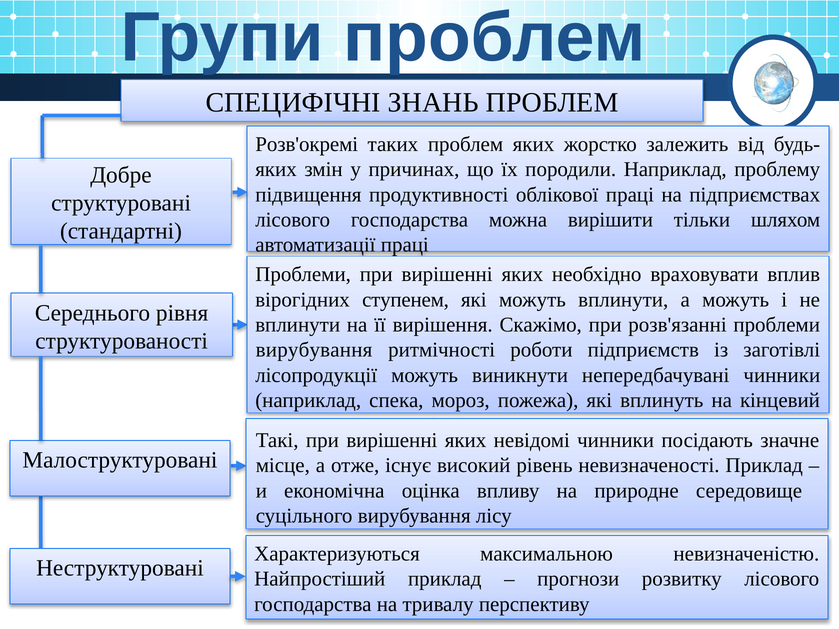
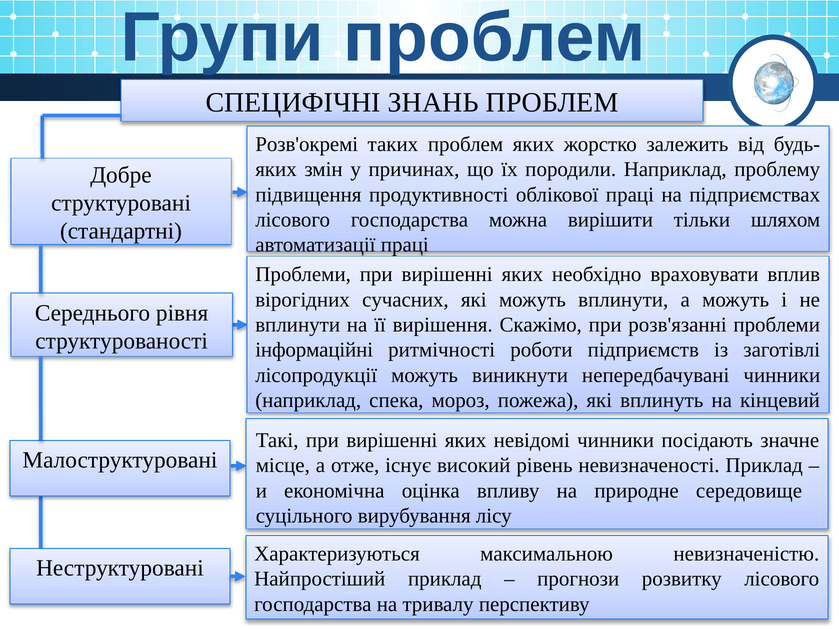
ступенем: ступенем -> сучасних (405, 300)
вирубування: вирубування -> інформаційні (314, 350)
